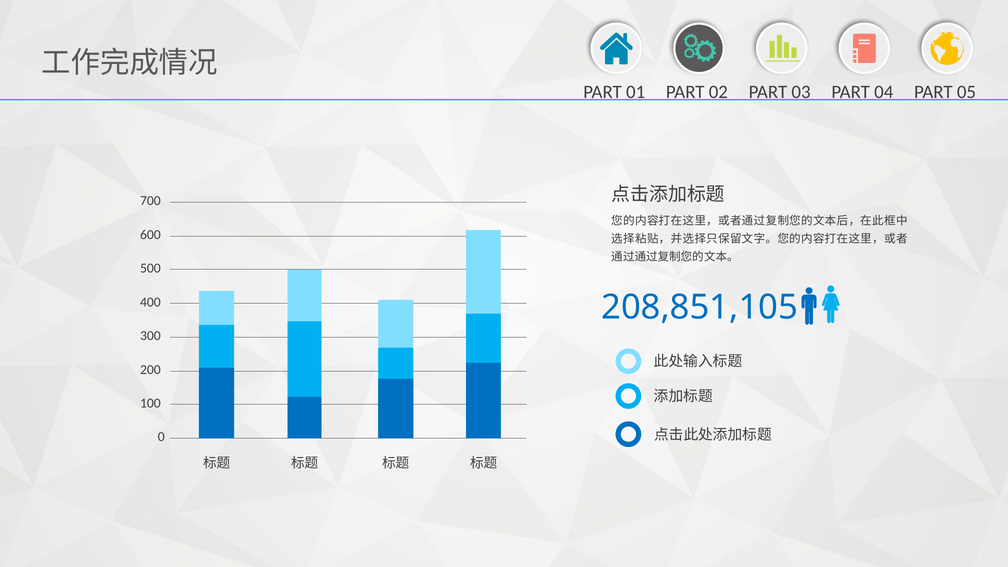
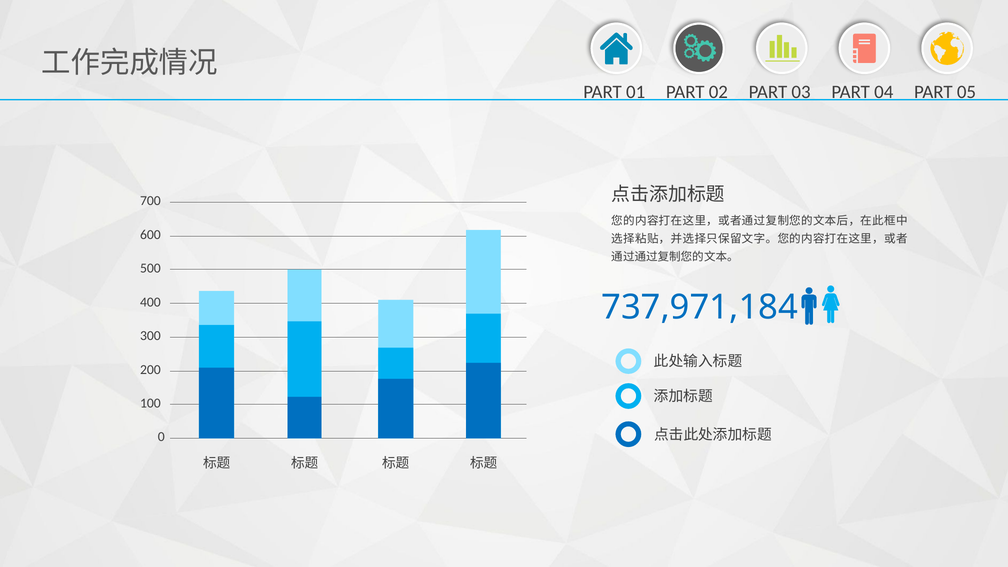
208,851,105: 208,851,105 -> 737,971,184 (700, 307)
